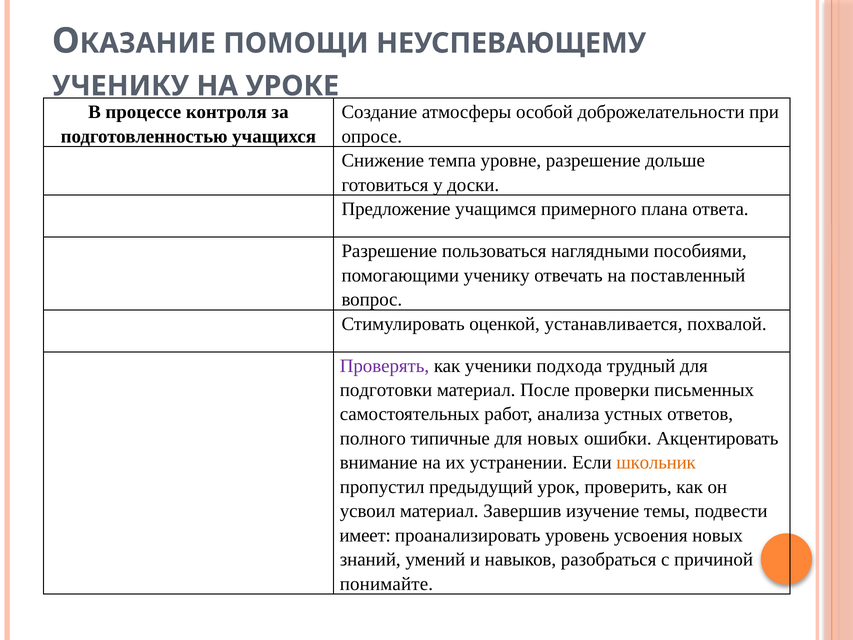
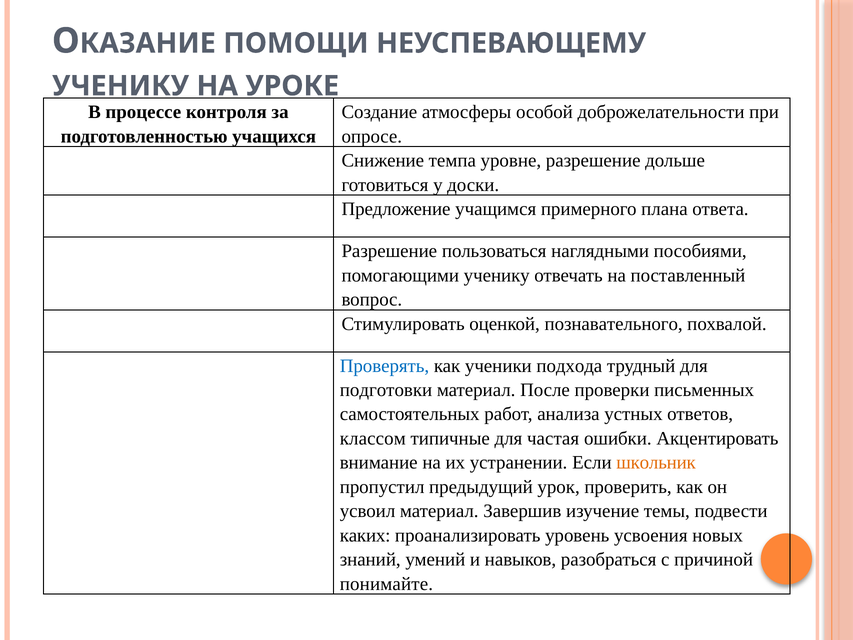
устанавливается: устанавливается -> познавательного (614, 324)
Проверять colour: purple -> blue (384, 366)
полного: полного -> классом (373, 438)
для новых: новых -> частая (553, 438)
имеет: имеет -> каких (365, 535)
